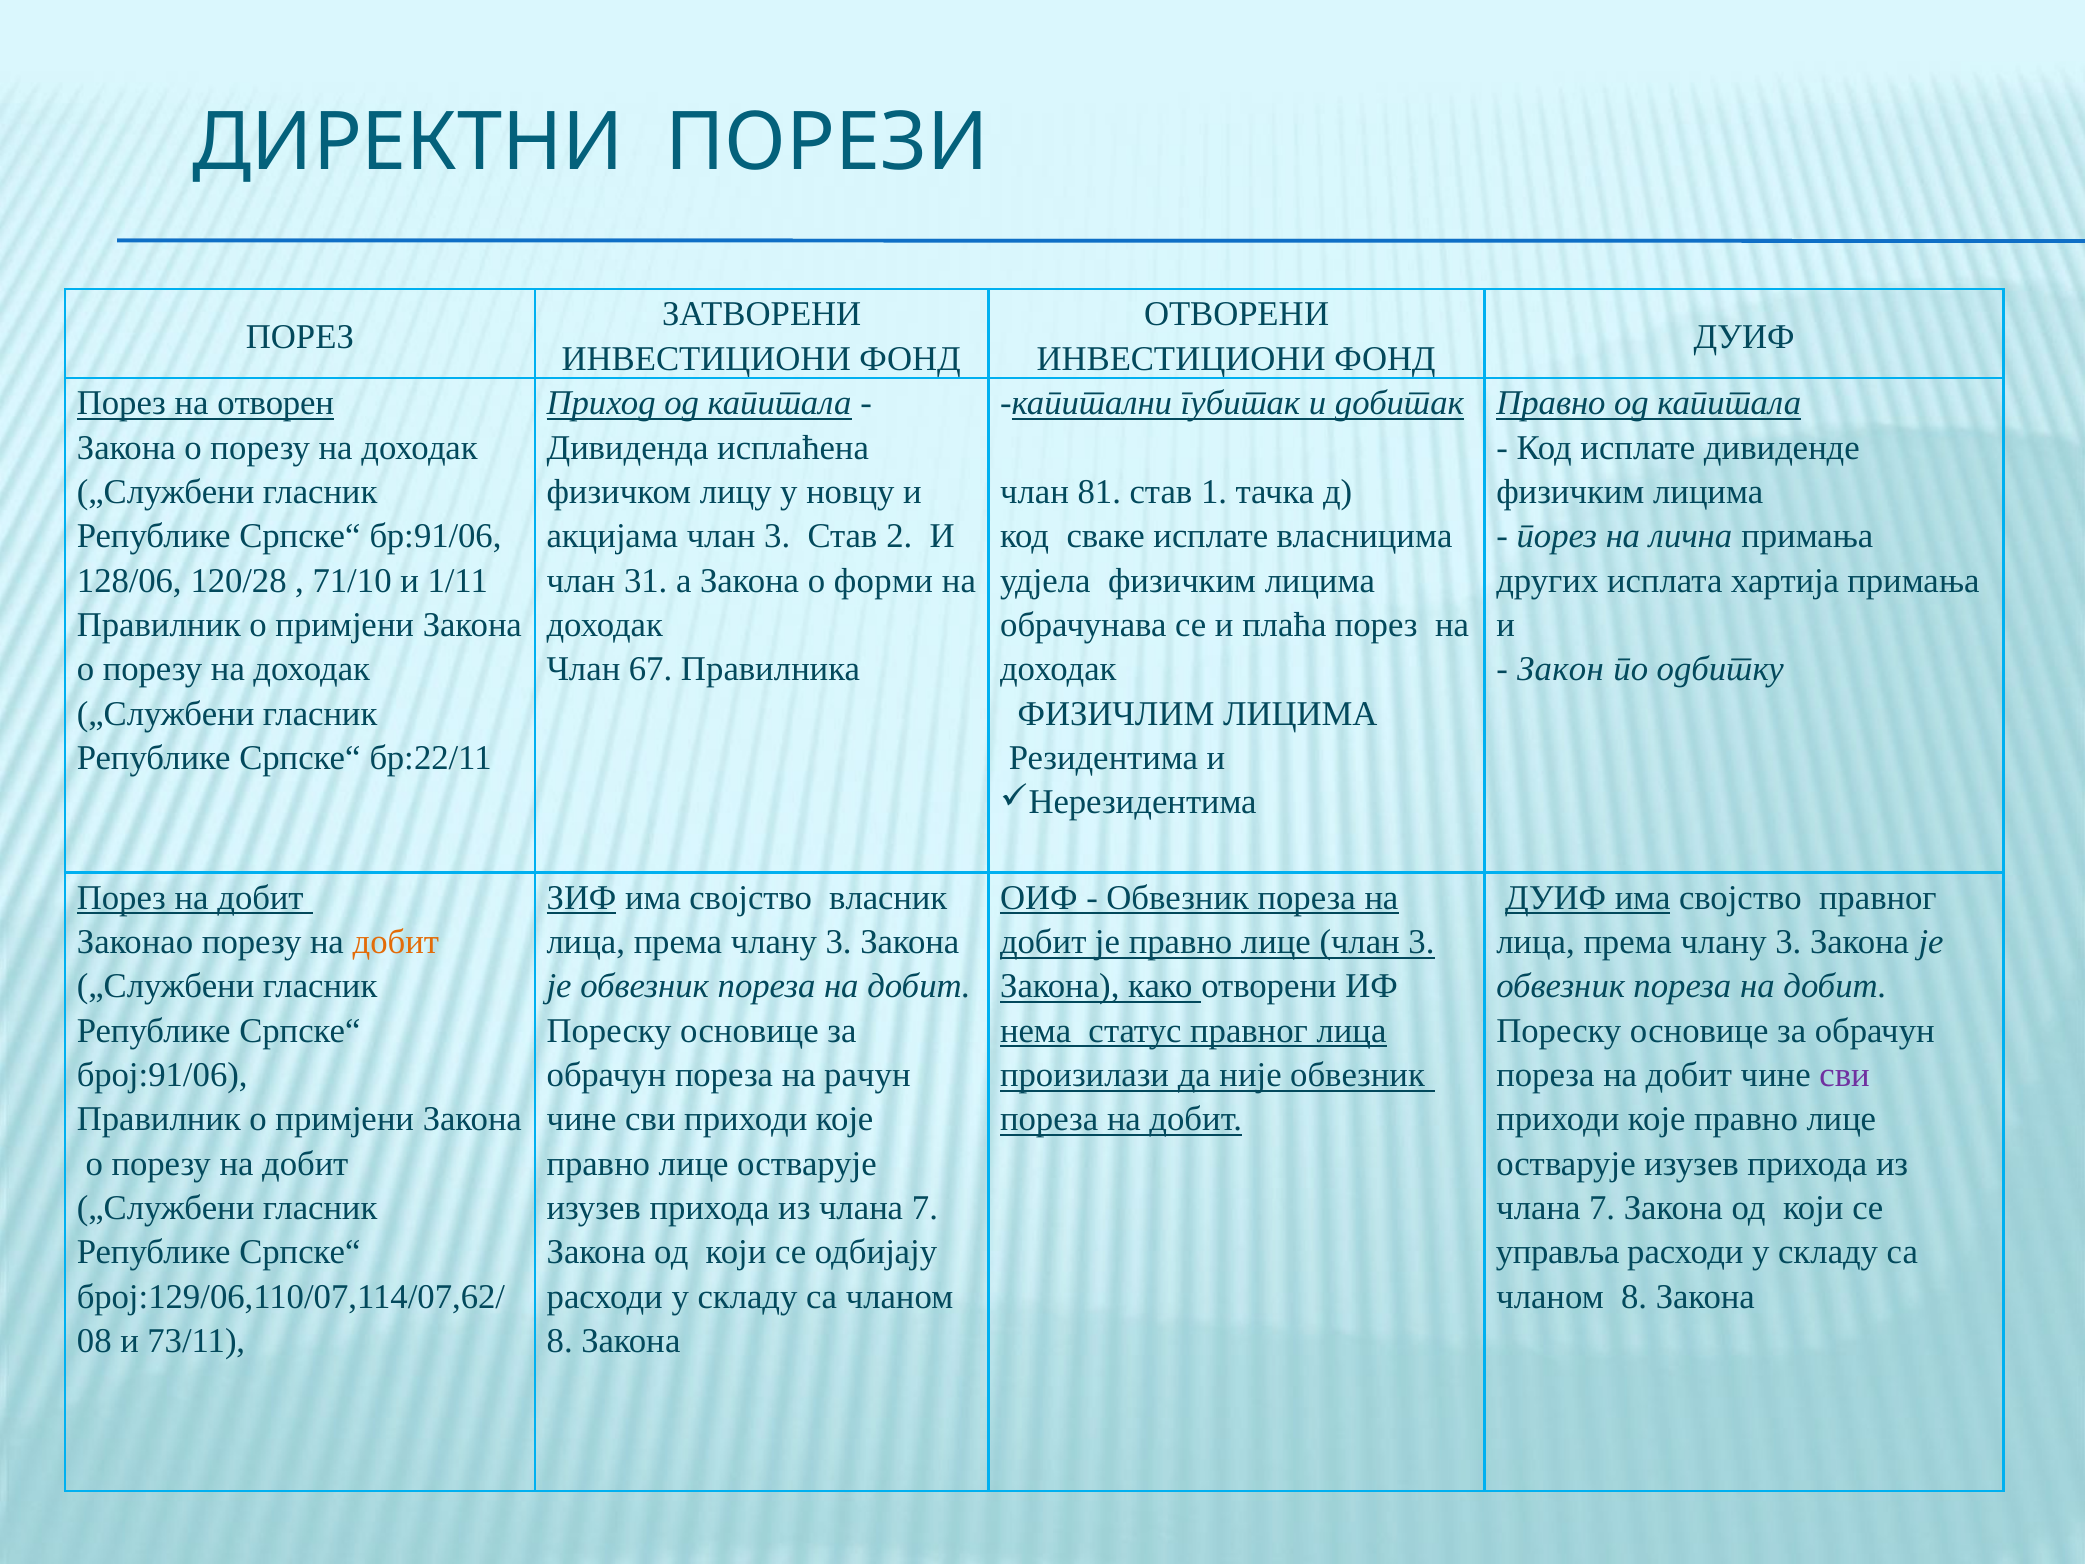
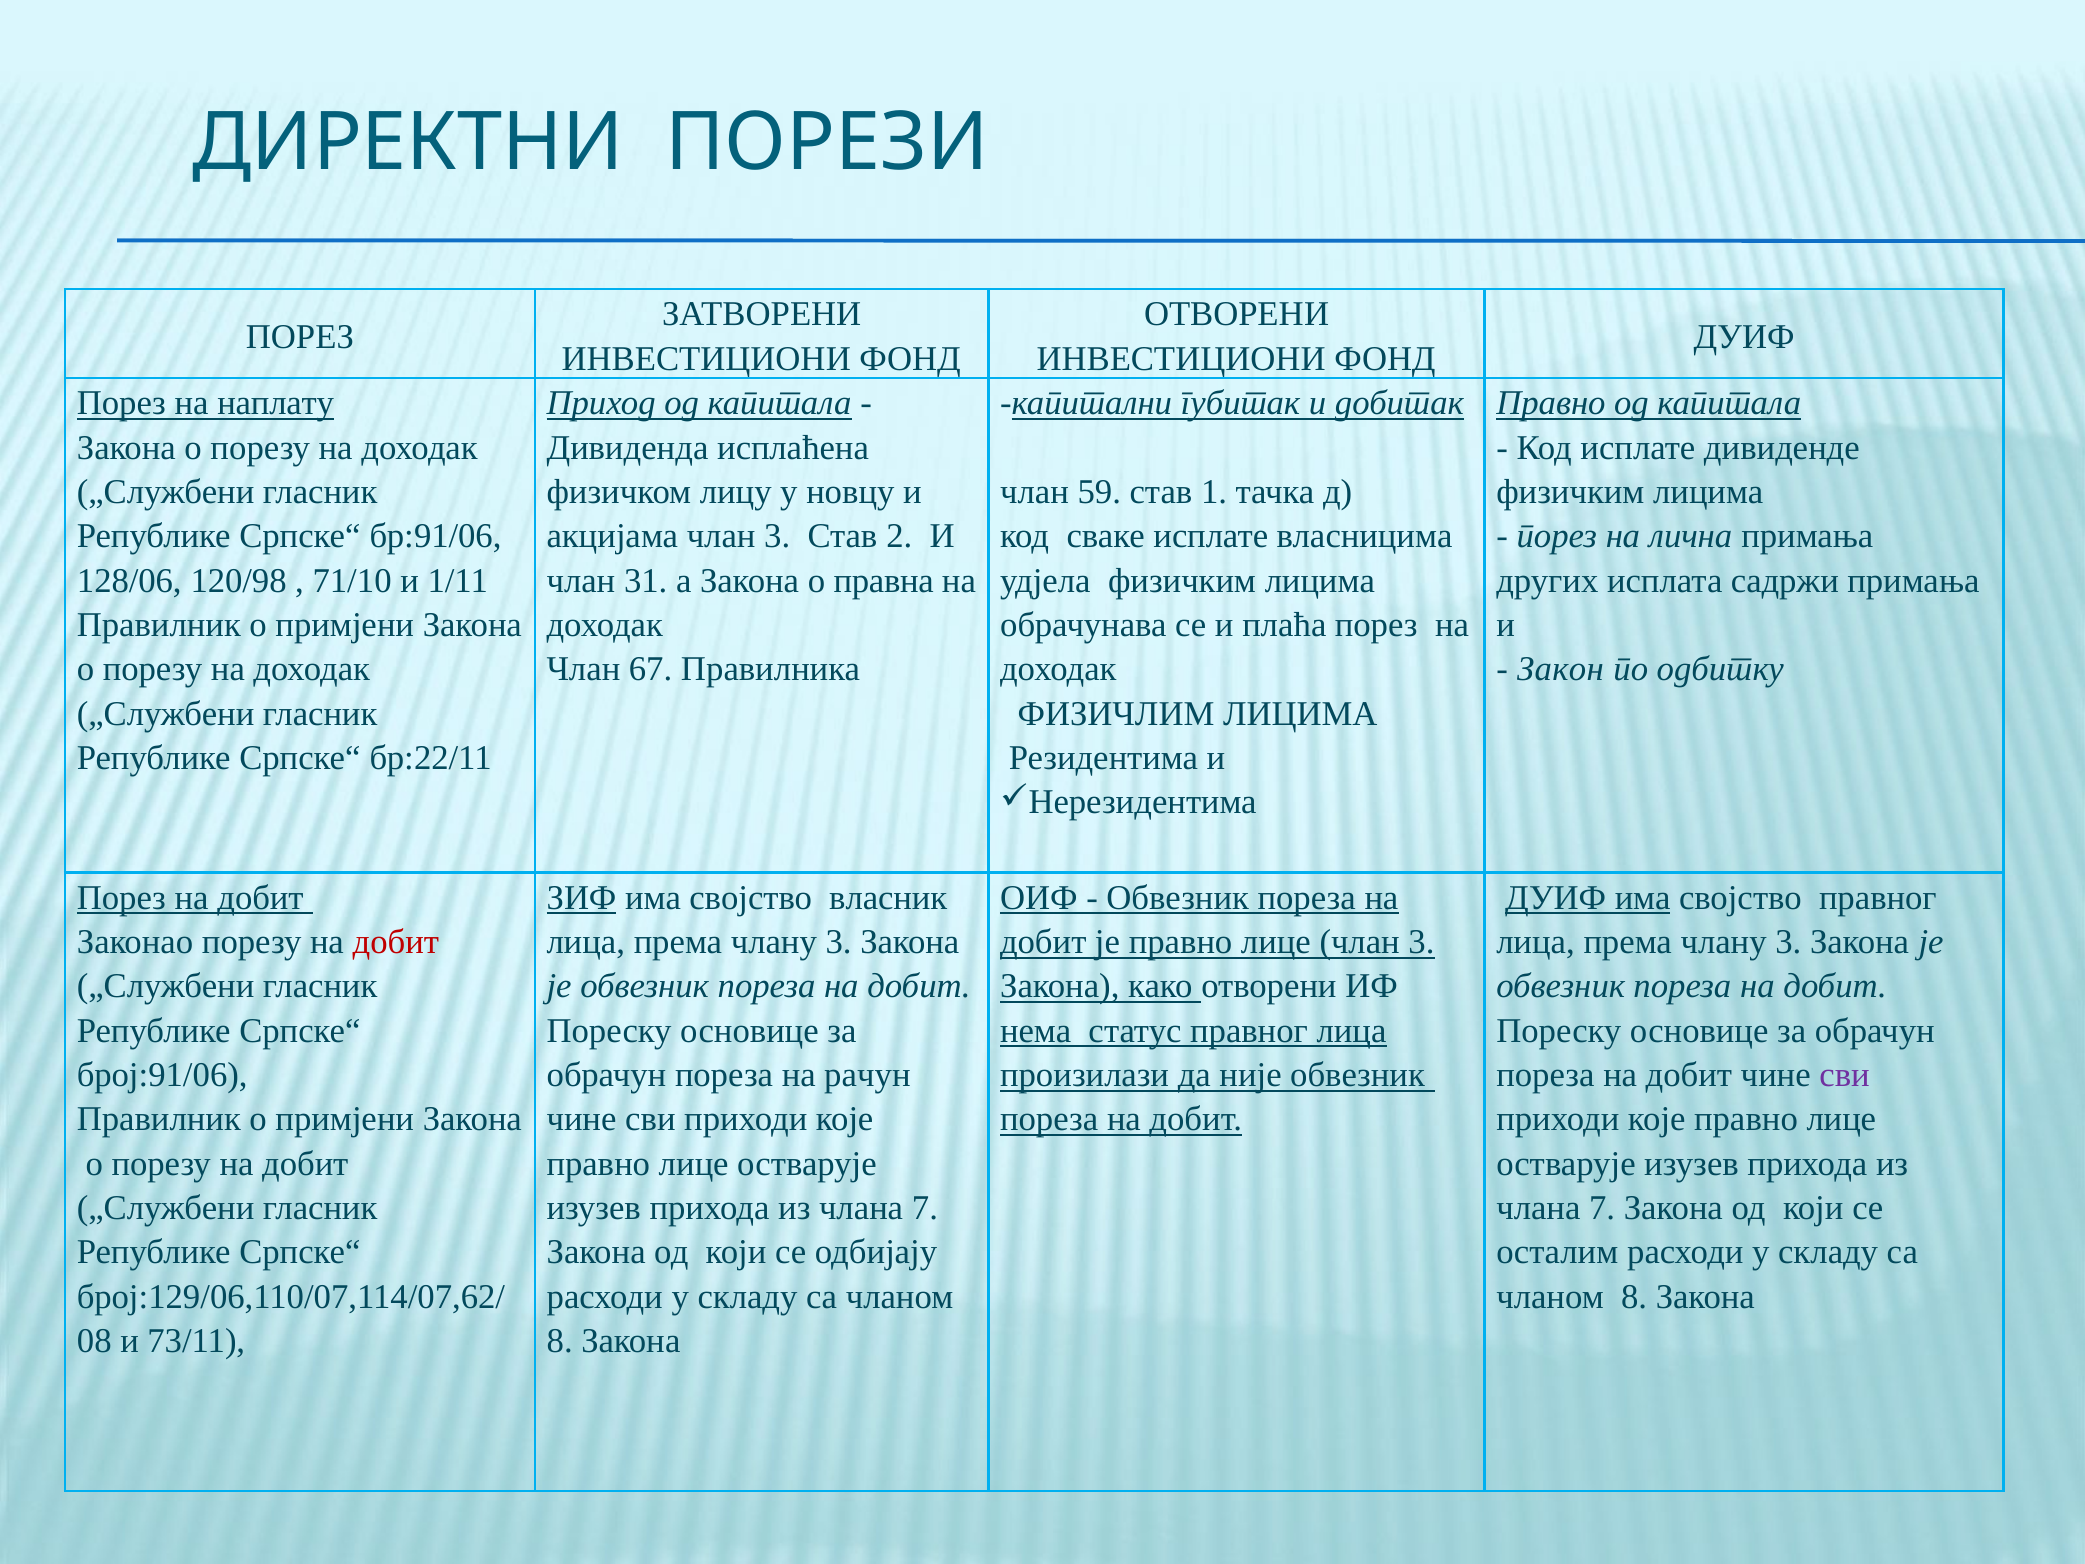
отворен: отворен -> наплату (276, 403)
81: 81 -> 59 (1099, 492)
120/28: 120/28 -> 120/98 (239, 580)
форми: форми -> правна (884, 580)
хартија: хартија -> садржи (1785, 580)
добит colour: orange -> red (396, 942)
управља: управља -> осталим (1557, 1252)
